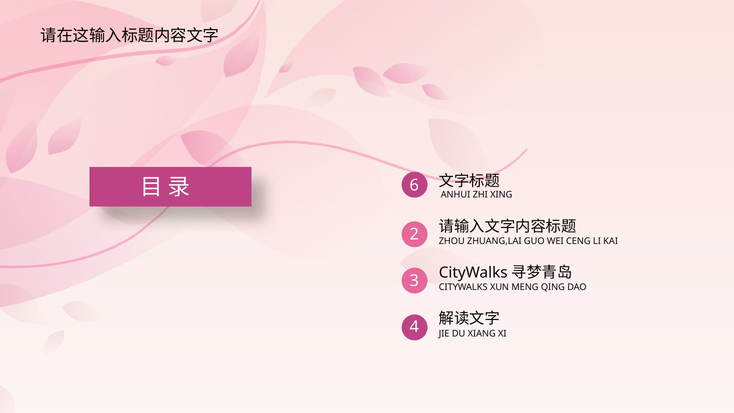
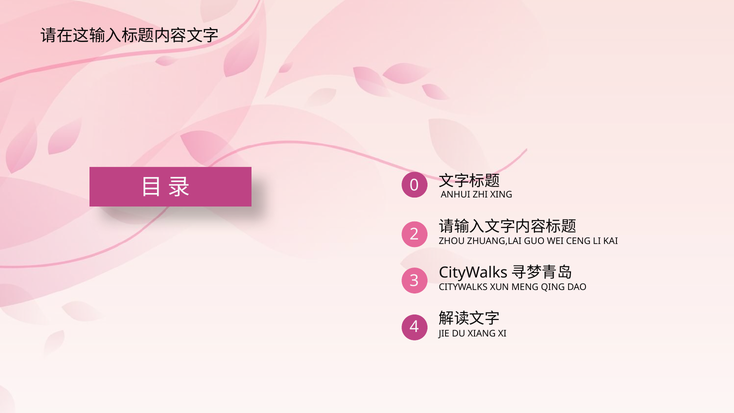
6: 6 -> 0 (414, 185)
